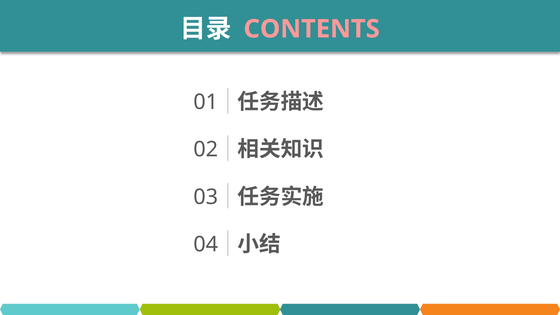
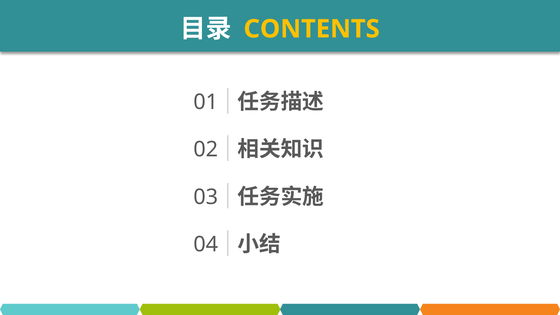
CONTENTS colour: pink -> yellow (312, 29)
